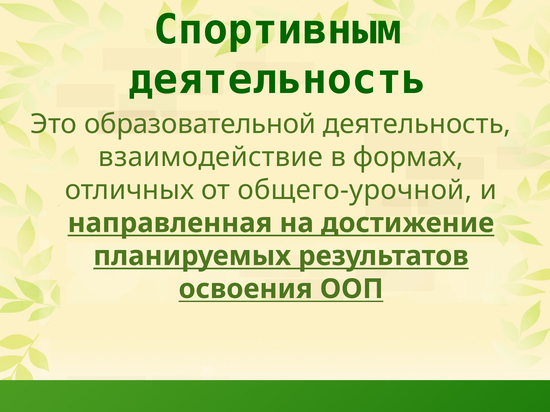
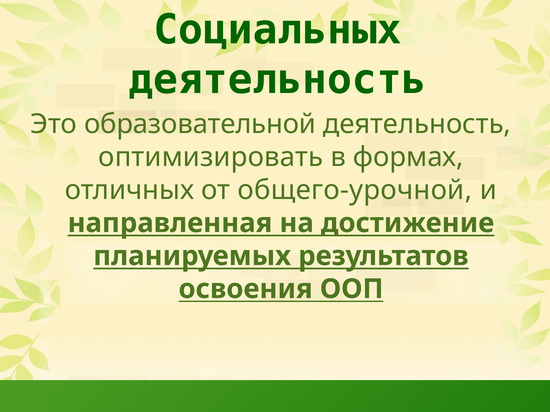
Спортивным: Спортивным -> Социальных (278, 30)
взаимодействие: взаимодействие -> оптимизировать (211, 157)
